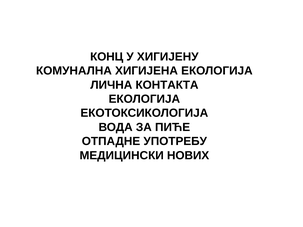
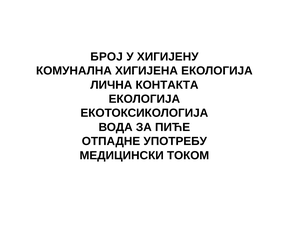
КОНЦ: КОНЦ -> БРОЈ (107, 57)
НОВИХ: НОВИХ -> ТОКОМ (188, 156)
